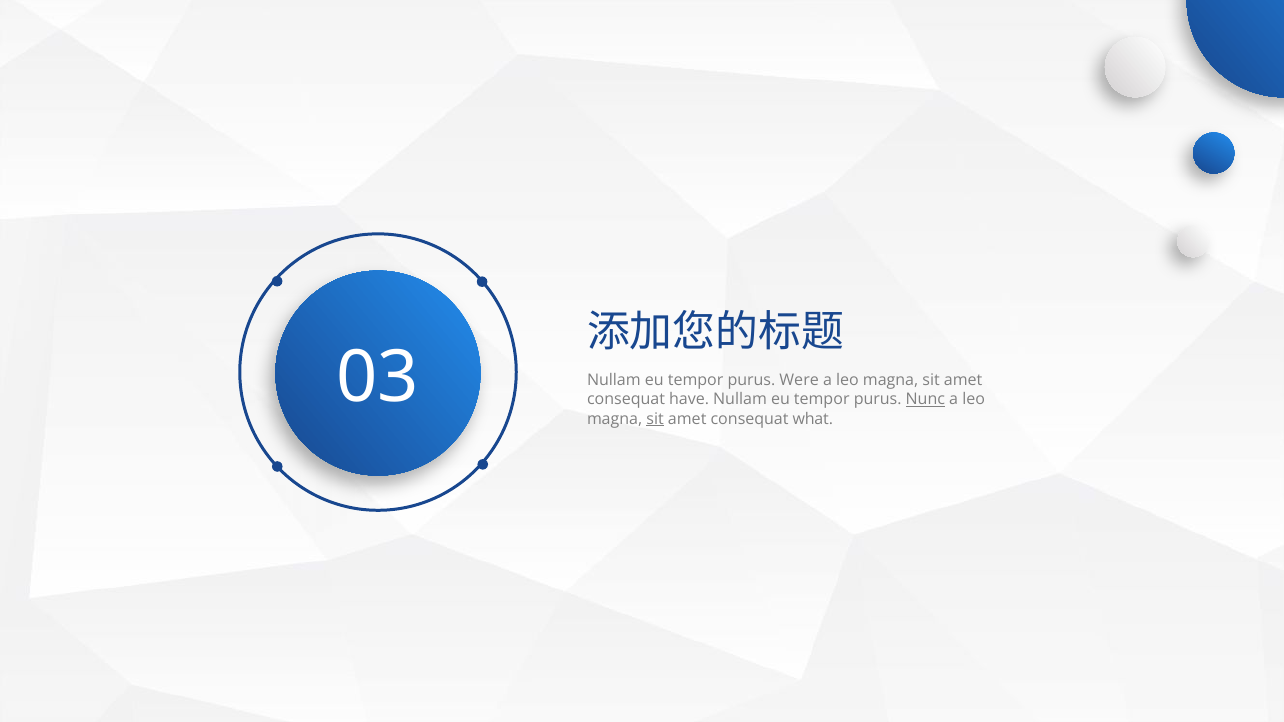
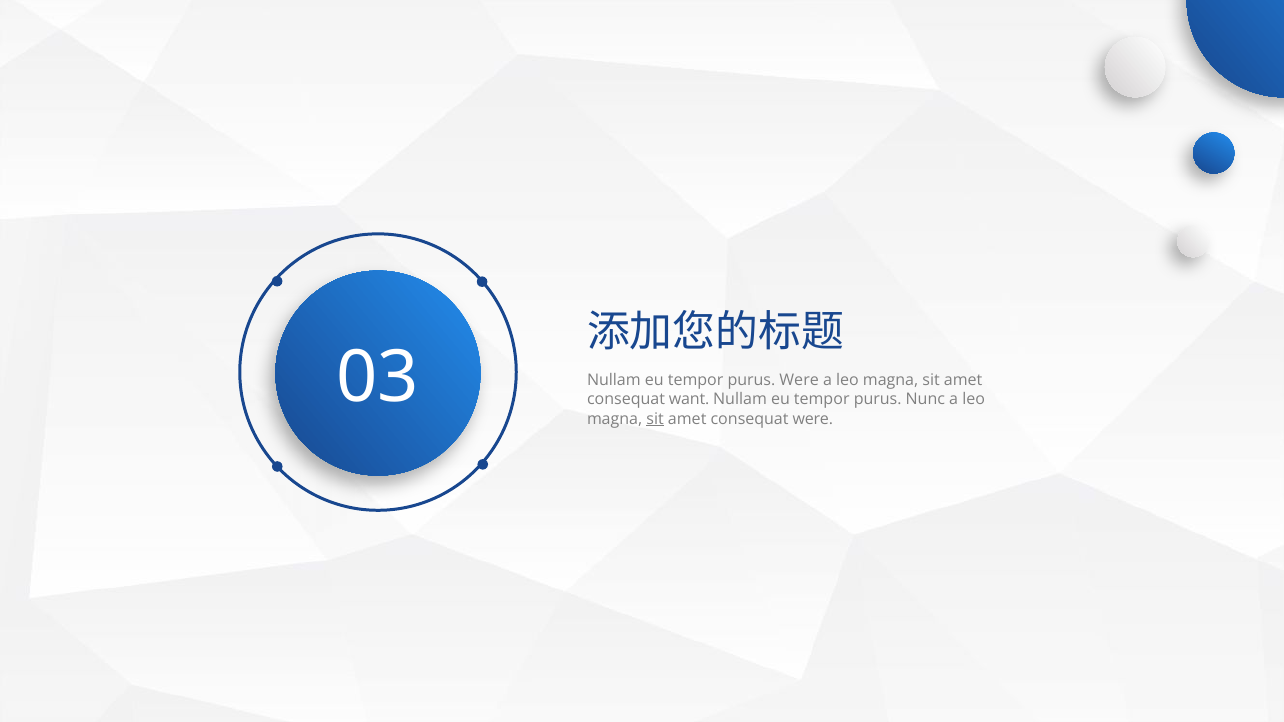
have: have -> want (689, 400)
Nunc underline: present -> none (925, 400)
consequat what: what -> were (813, 419)
